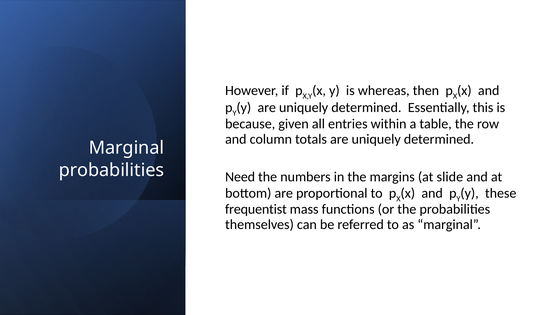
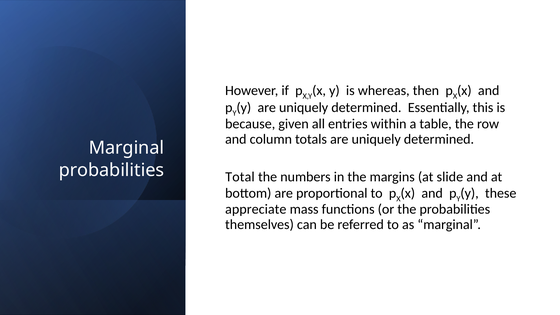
Need: Need -> Total (240, 177)
frequentist: frequentist -> appreciate (256, 209)
